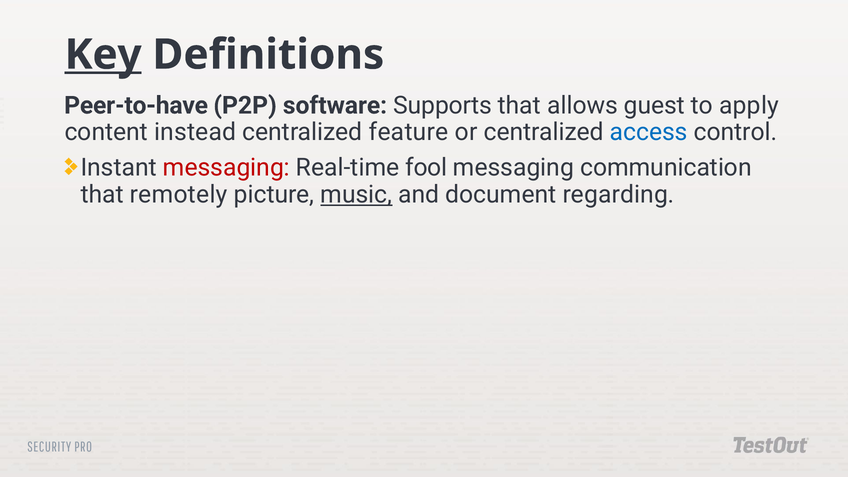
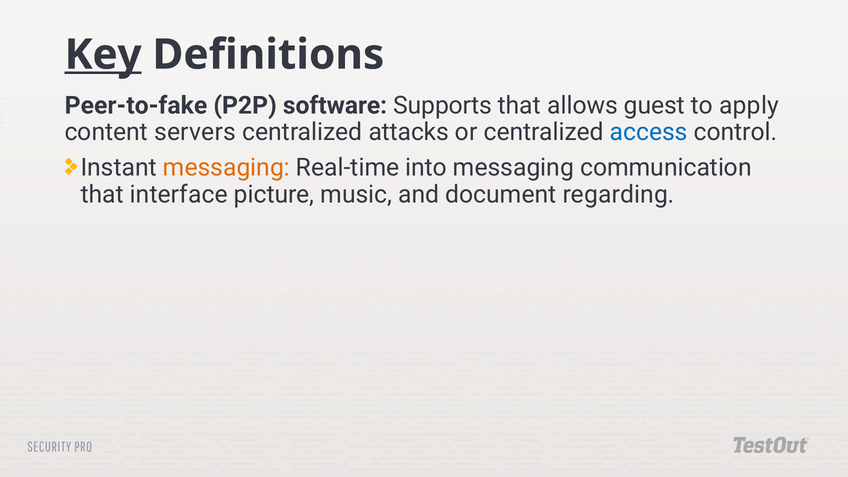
Peer-to-have: Peer-to-have -> Peer-to-fake (136, 105)
instead: instead -> servers (195, 132)
feature: feature -> attacks (409, 132)
messaging colour: red -> orange (226, 168)
fool: fool -> into (426, 168)
remotely: remotely -> interface (179, 194)
music underline: present -> none (356, 194)
